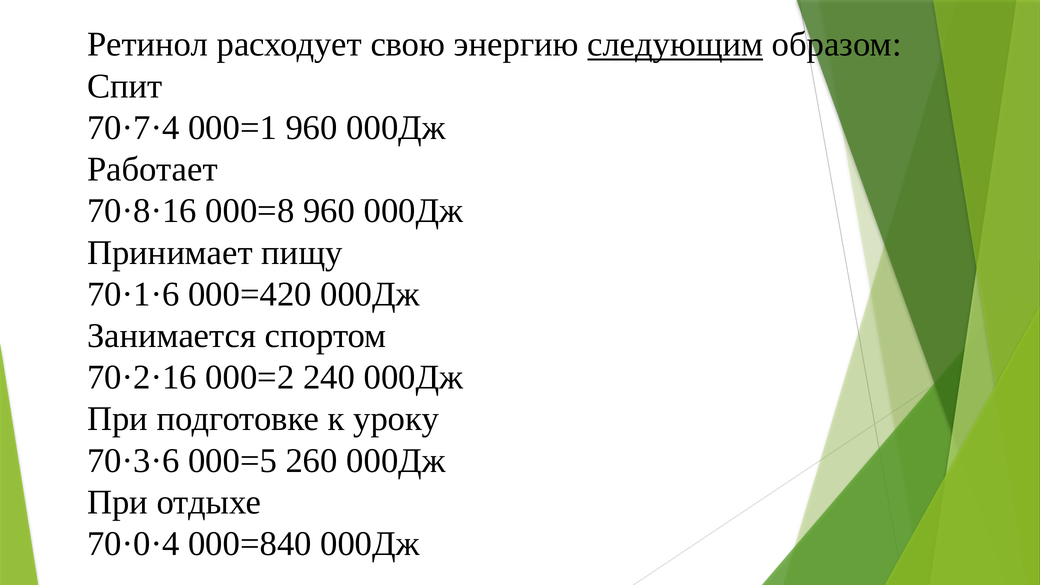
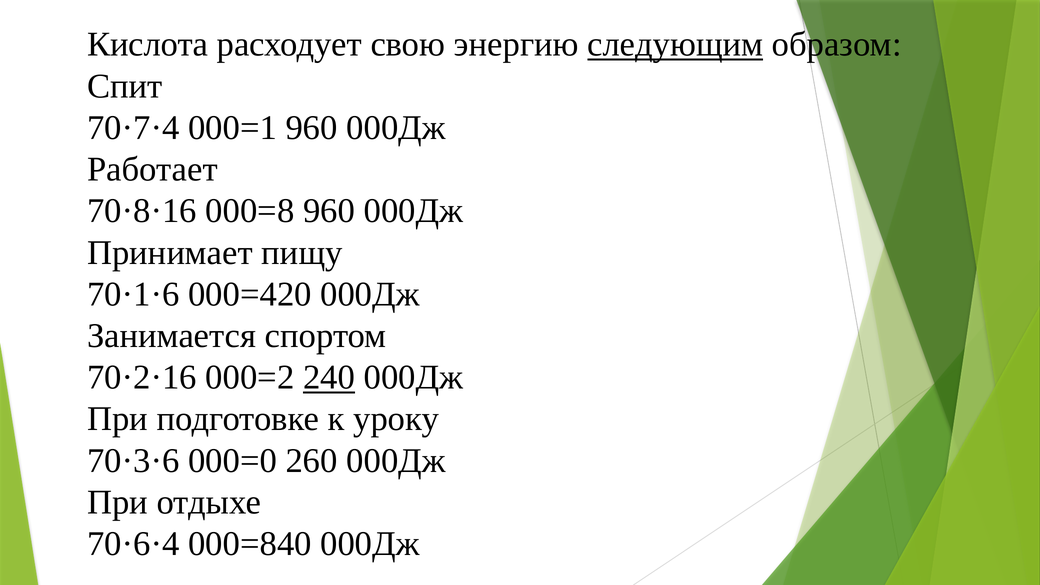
Ретинол: Ретинол -> Кислота (148, 45)
240 underline: none -> present (329, 377)
000=5: 000=5 -> 000=0 (233, 461)
70·0·4: 70·0·4 -> 70·6·4 (133, 544)
